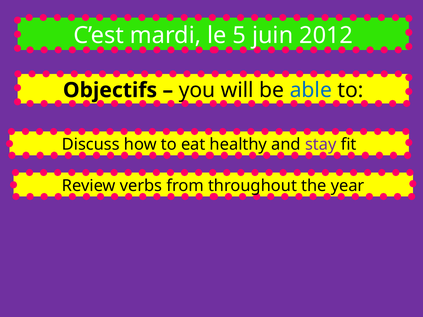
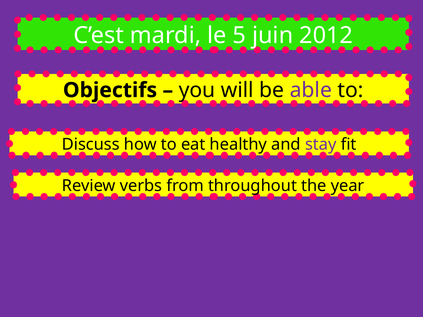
able colour: blue -> purple (311, 90)
